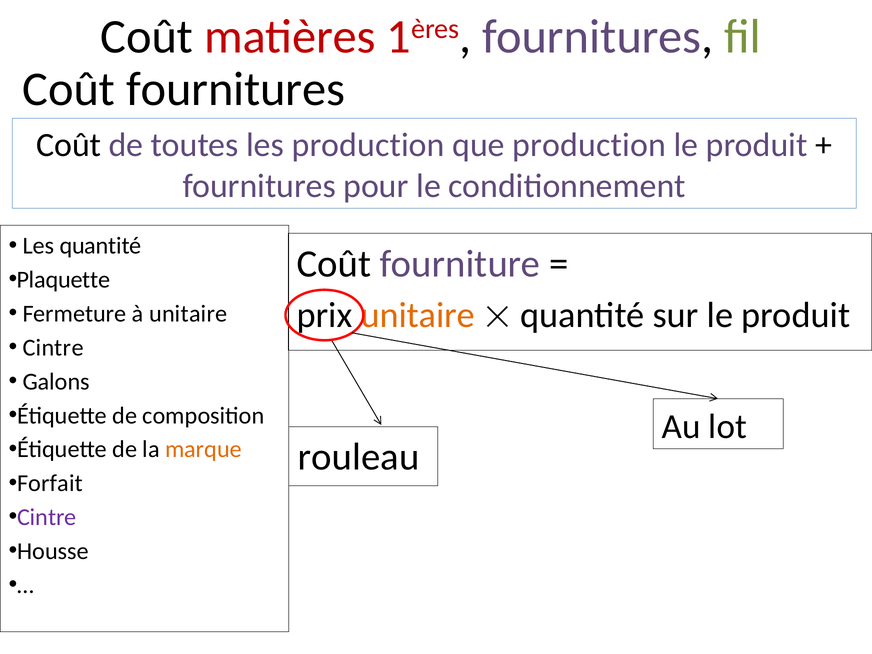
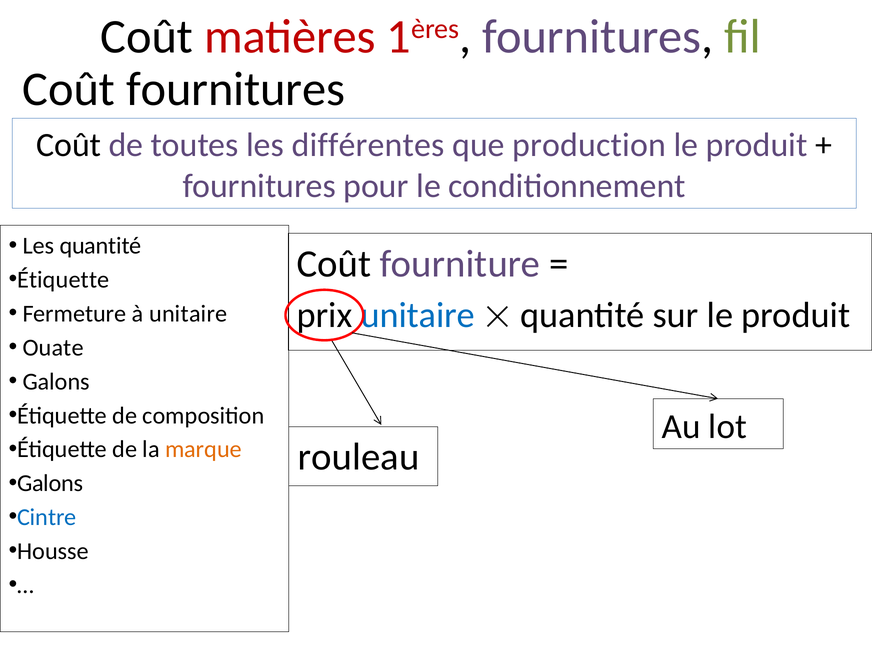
les production: production -> différentes (368, 145)
Plaquette: Plaquette -> Étiquette (63, 280)
unitaire colour: orange -> blue (418, 315)
Cintre: Cintre -> Ouate (53, 348)
Forfait: Forfait -> Galons (50, 483)
Cintre colour: purple -> blue (47, 517)
